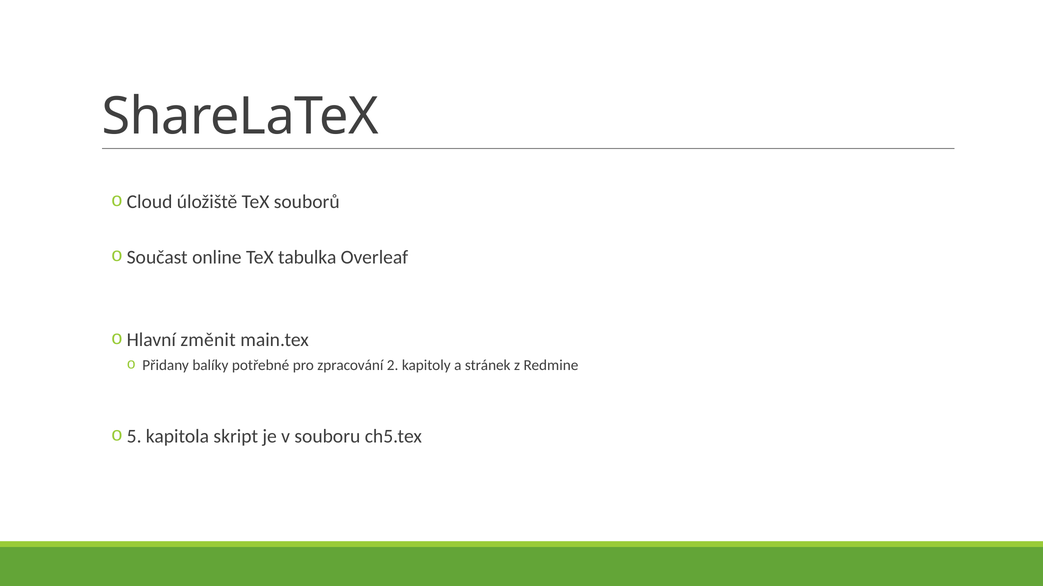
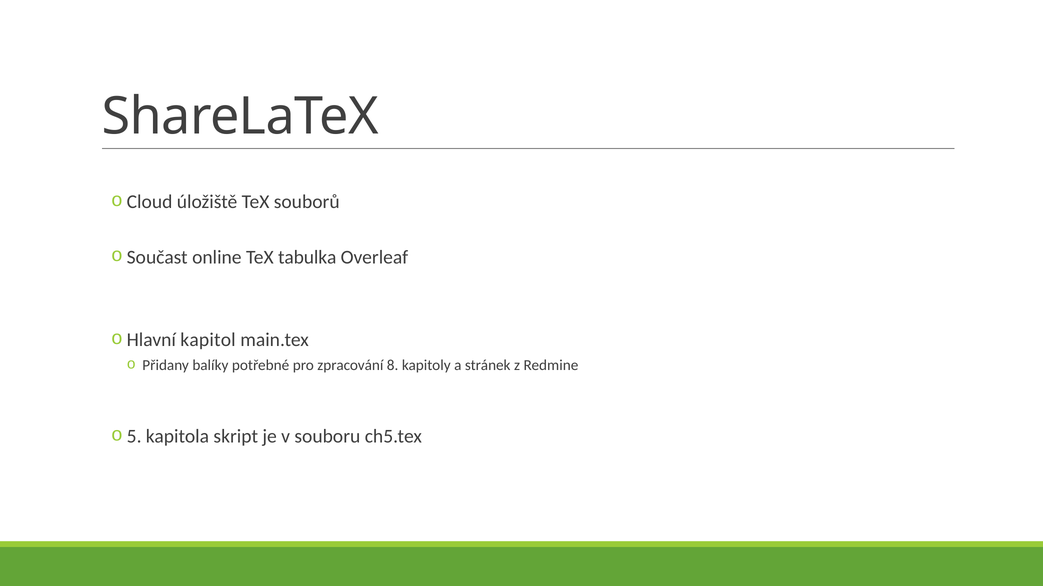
změnit: změnit -> kapitol (208, 340)
2: 2 -> 8 (393, 366)
